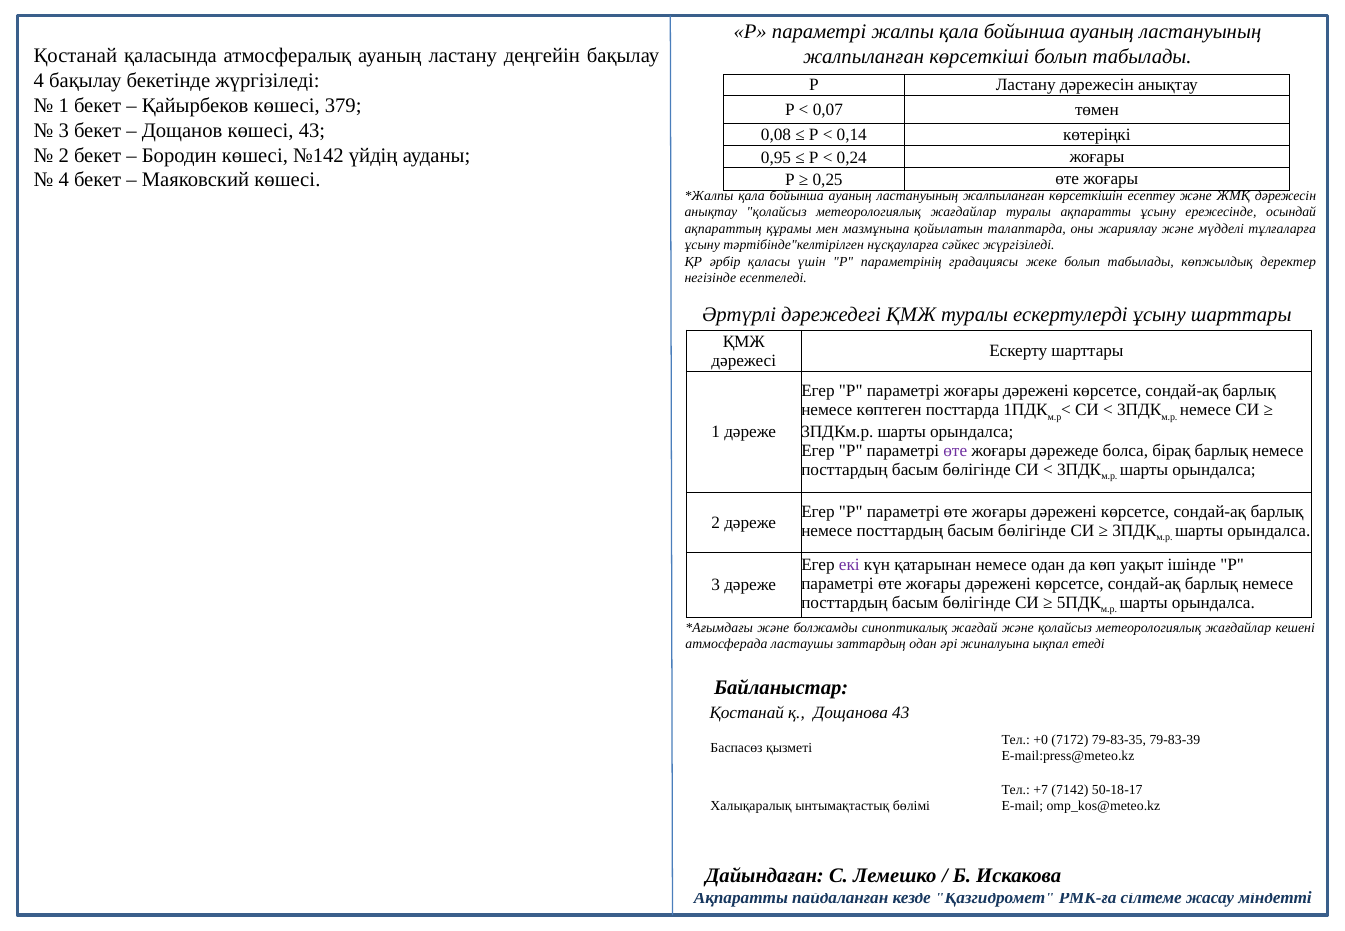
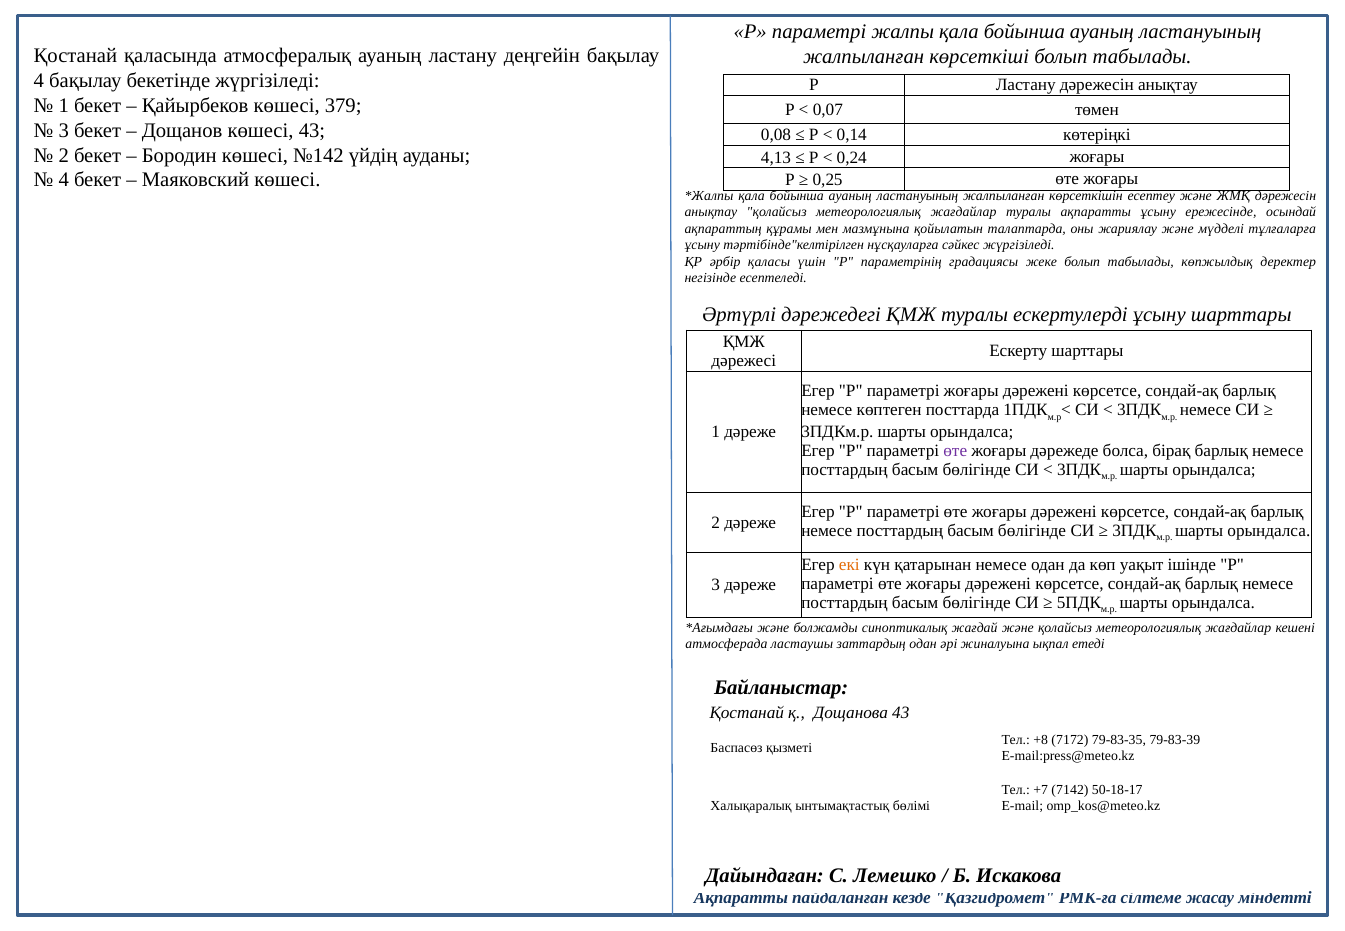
0,95: 0,95 -> 4,13 (776, 158)
екі colour: purple -> orange (849, 565)
+0: +0 -> +8 (1041, 741)
